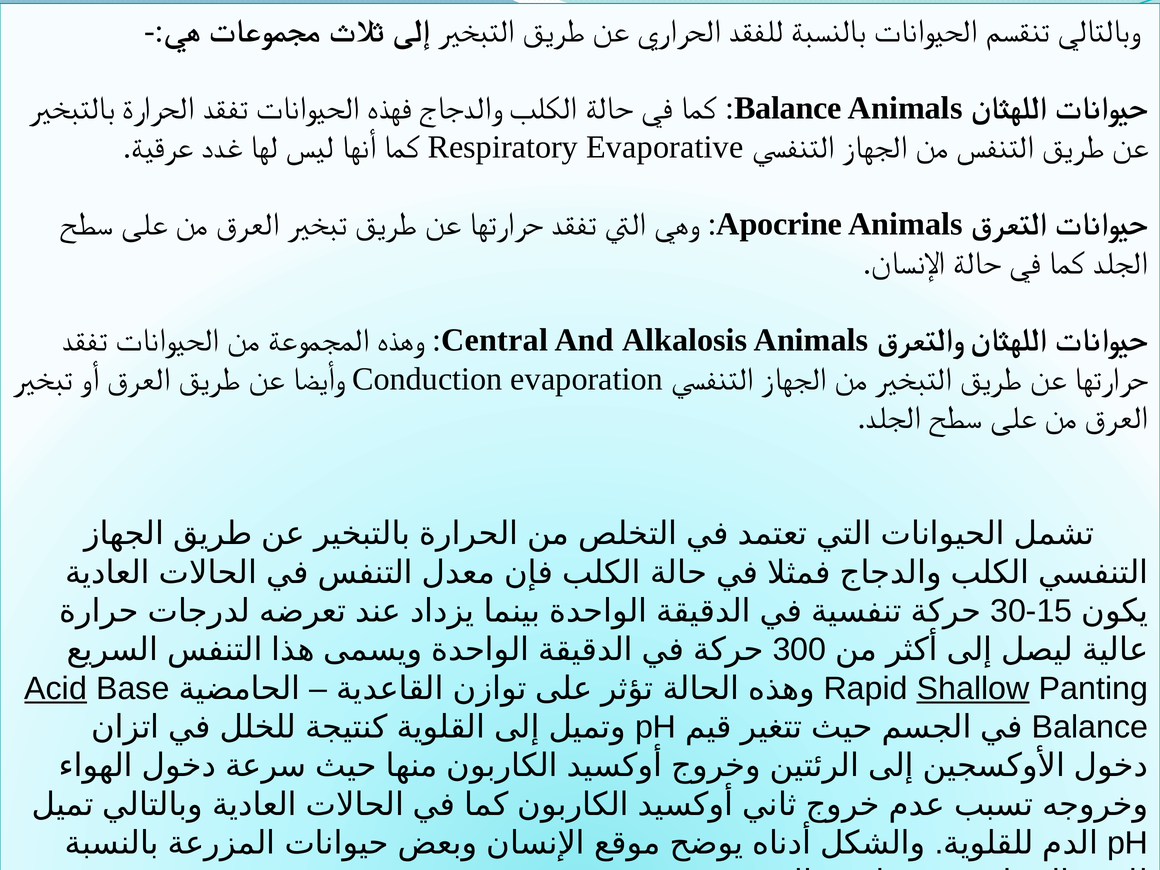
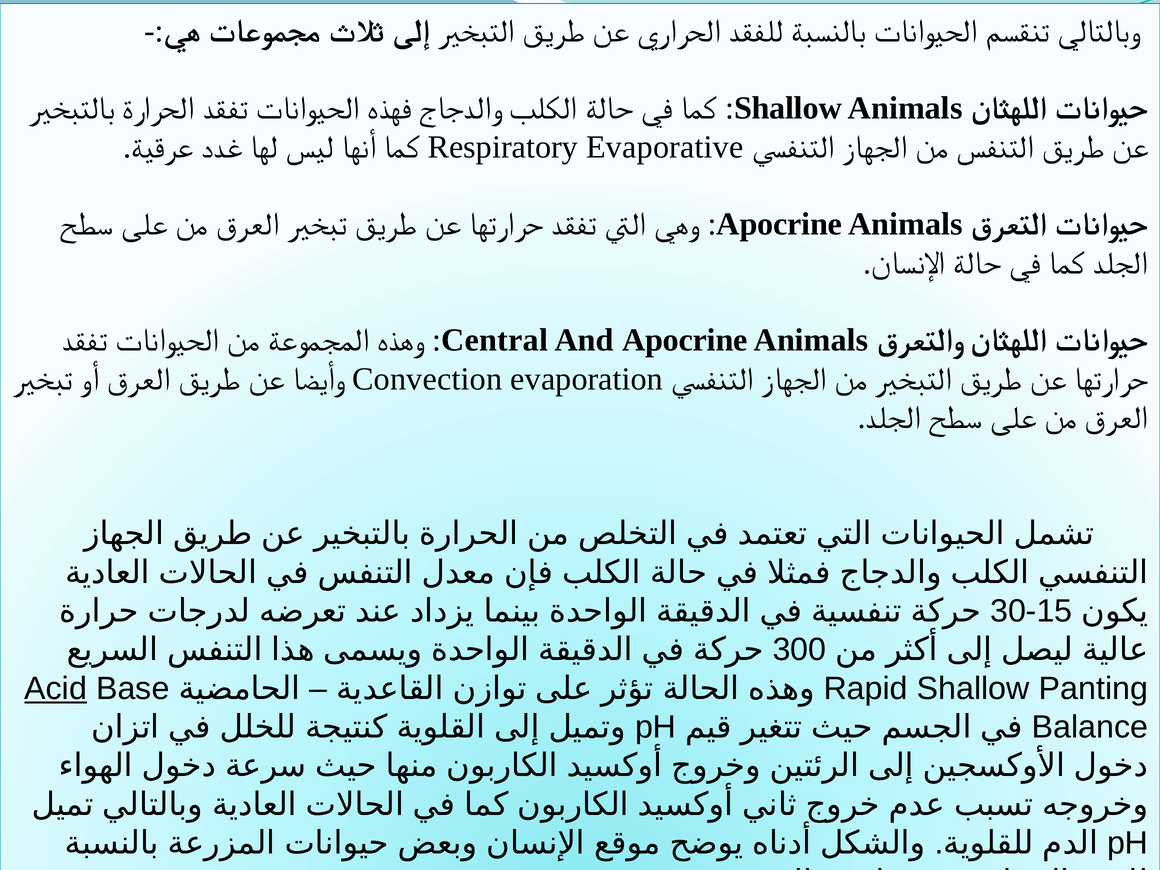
Balance: Balance -> Shallow (788, 108)
And Alkalosis: Alkalosis -> Apocrine (685, 340)
Conduction: Conduction -> Convection (427, 379)
Shallow underline: present -> none (973, 688)
